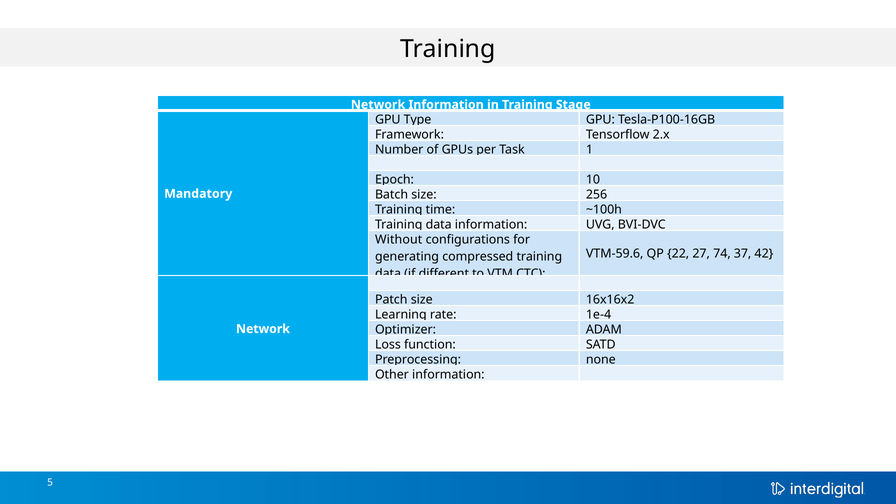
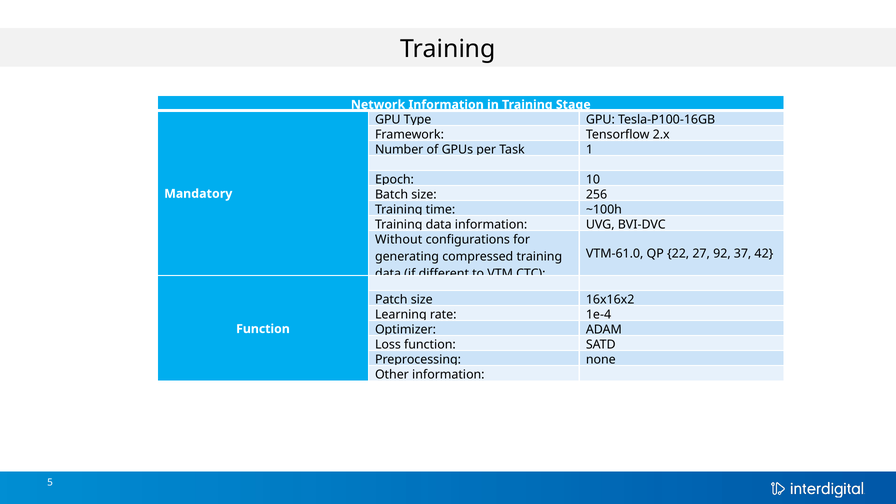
VTM-59.6: VTM-59.6 -> VTM-61.0 (615, 254)
74: 74 -> 92 (722, 254)
Network: Network -> Function (263, 329)
